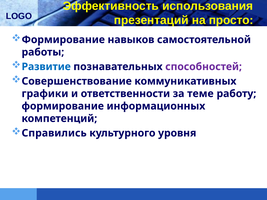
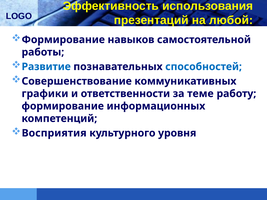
просто: просто -> любой (231, 20)
способностей colour: purple -> blue (204, 67)
Справились: Справились -> Восприятия (54, 133)
